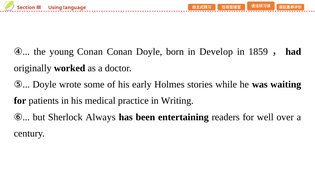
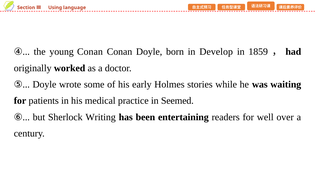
Writing: Writing -> Seemed (177, 101)
Always: Always -> Writing (101, 117)
